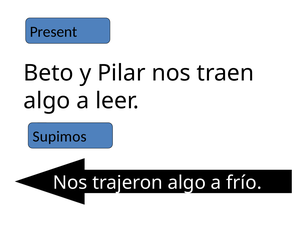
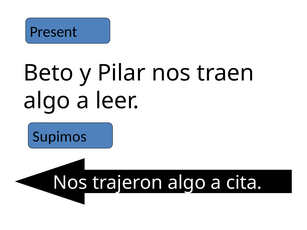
frío: frío -> cita (244, 183)
